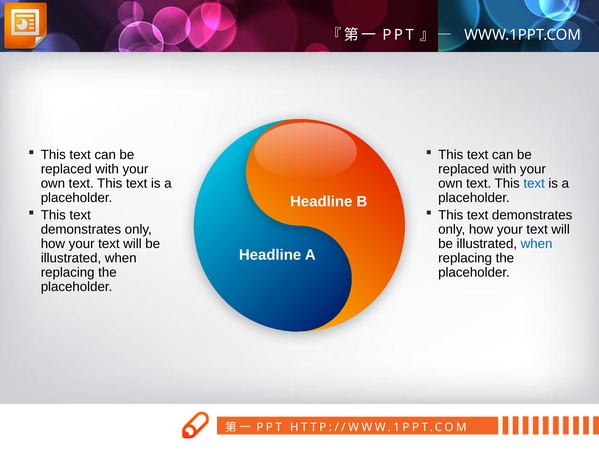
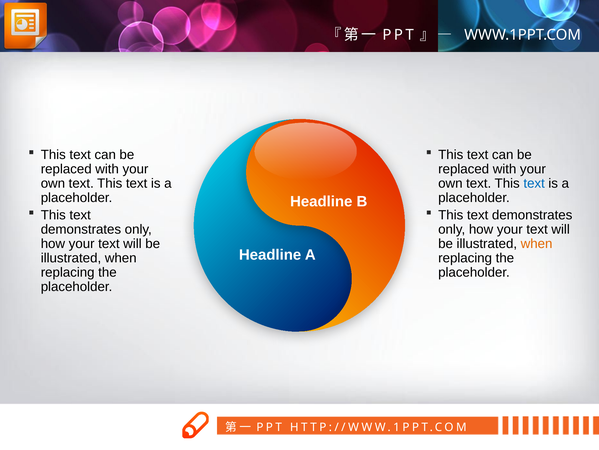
when colour: blue -> orange (537, 243)
